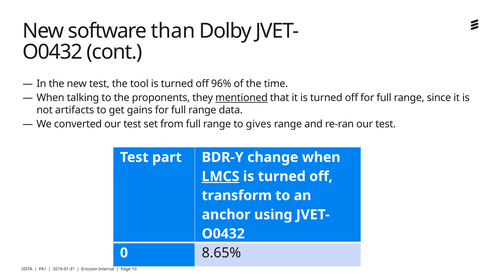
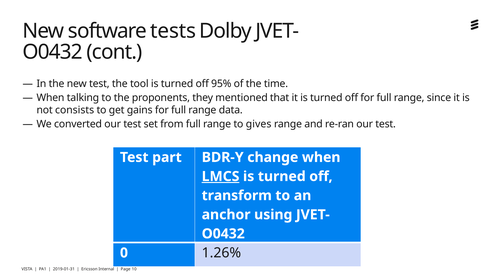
than: than -> tests (173, 31)
96%: 96% -> 95% (221, 84)
mentioned underline: present -> none (242, 98)
artifacts: artifacts -> consists (75, 110)
8.65%: 8.65% -> 1.26% (221, 253)
